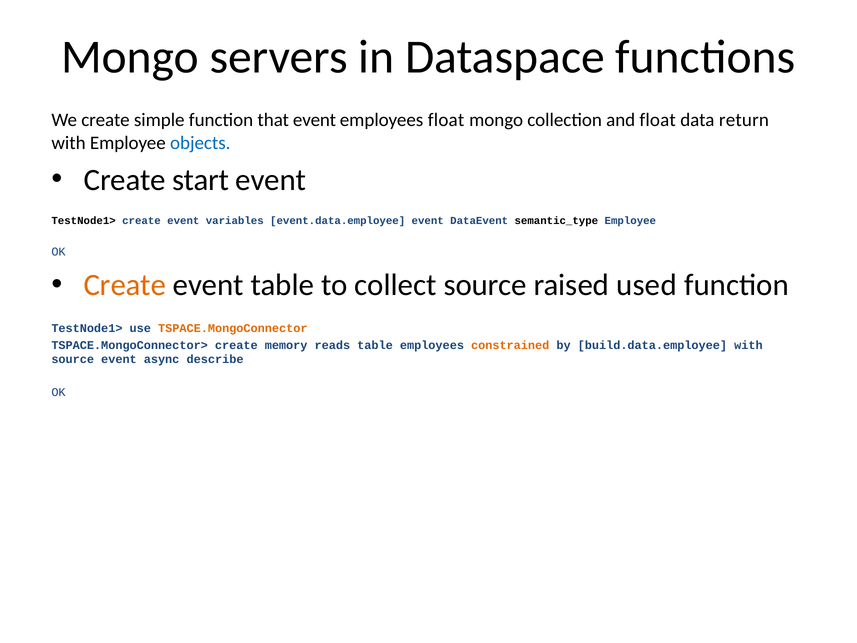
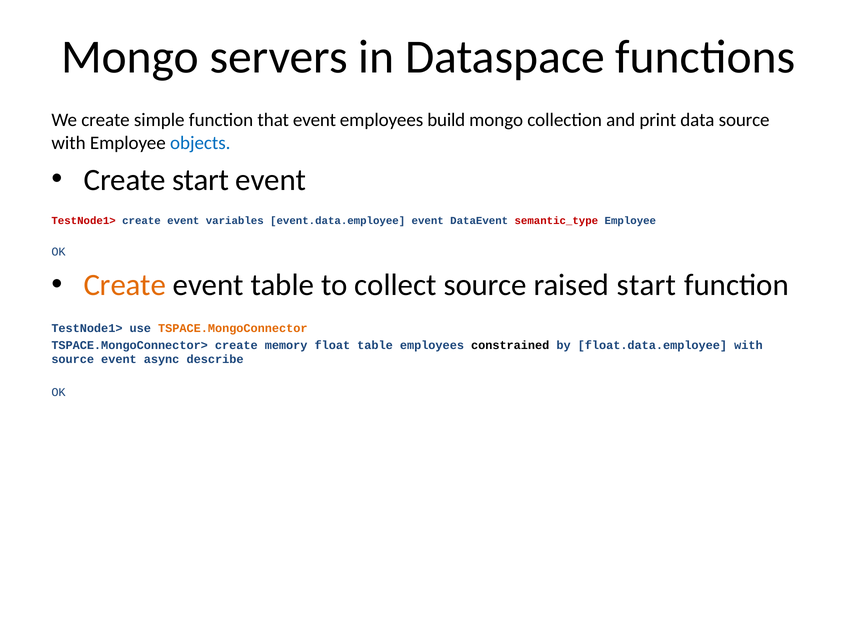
employees float: float -> build (446, 120)
and float: float -> print (658, 120)
data return: return -> source (744, 120)
TestNode1> colour: black -> red (84, 221)
semantic_type colour: black -> red (556, 221)
raised used: used -> start (646, 285)
reads: reads -> float (332, 345)
constrained colour: orange -> black (510, 345)
build.data.employee: build.data.employee -> float.data.employee (652, 345)
